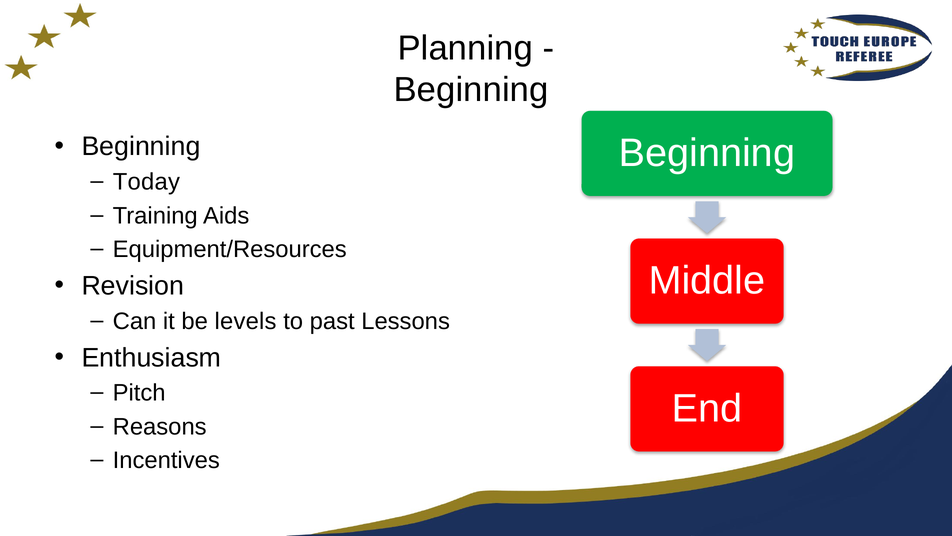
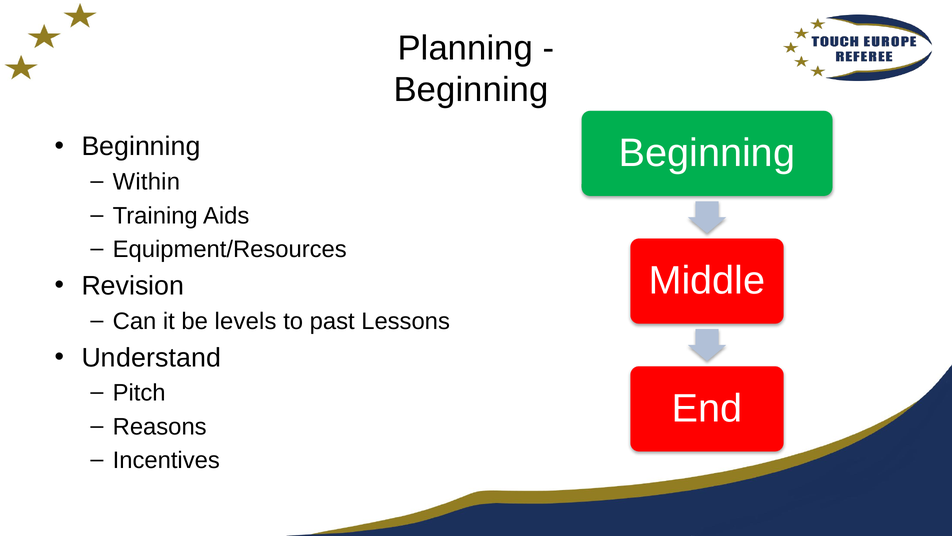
Today: Today -> Within (146, 182)
Enthusiasm: Enthusiasm -> Understand (151, 357)
